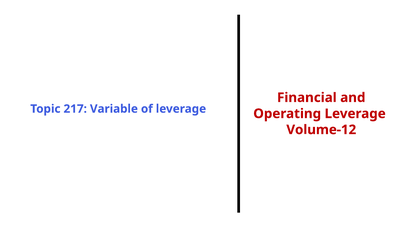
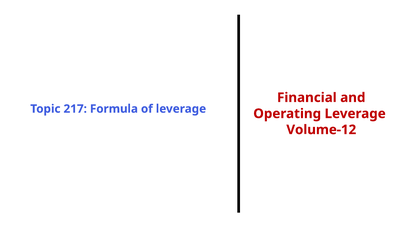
Variable: Variable -> Formula (114, 109)
